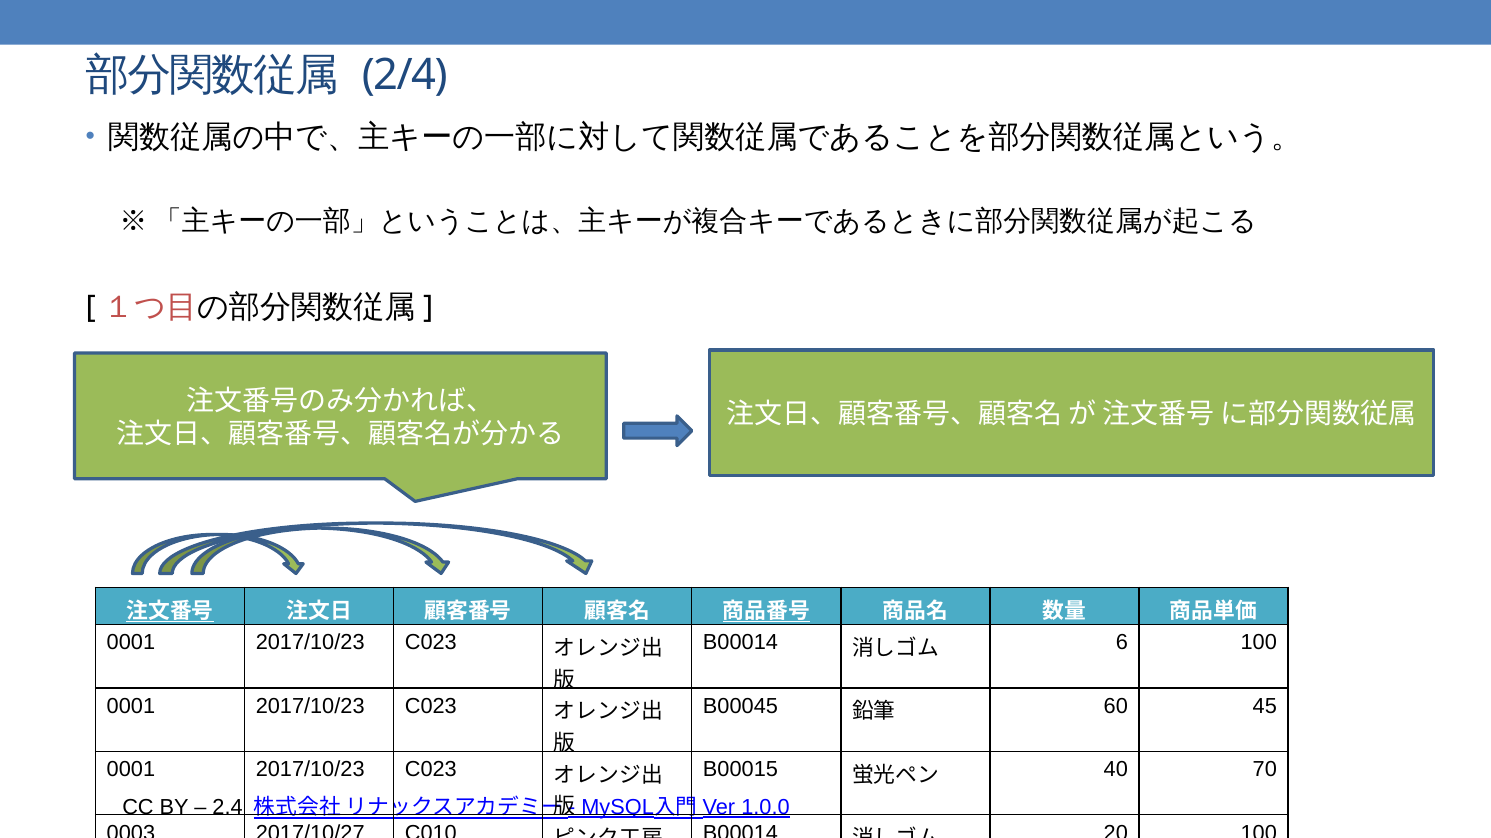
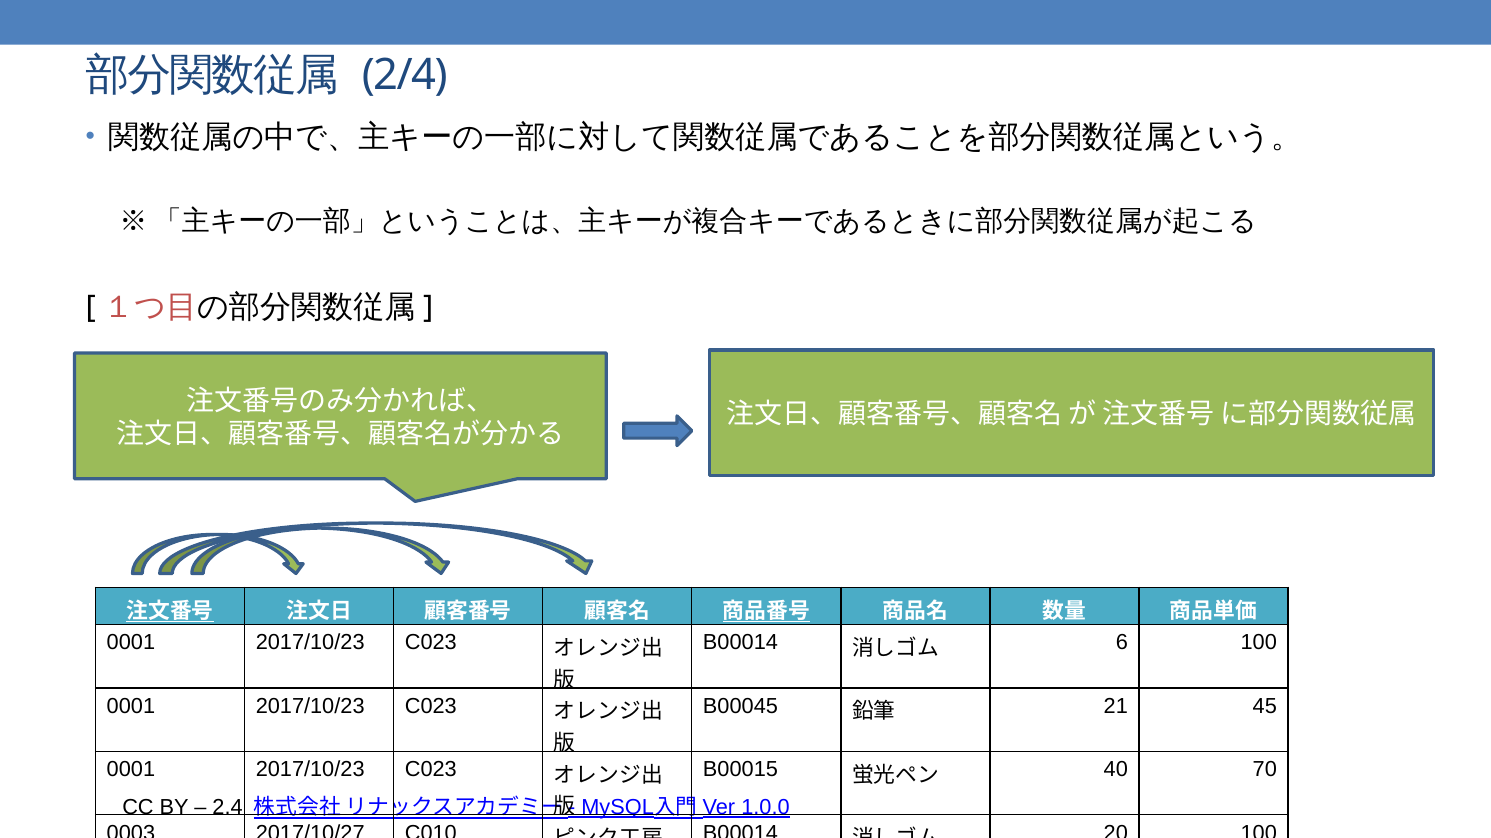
60: 60 -> 21 (1116, 707)
